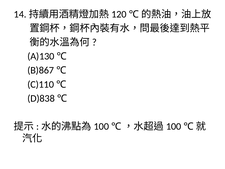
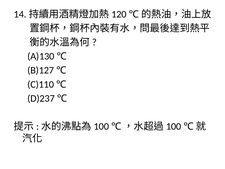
B)867: B)867 -> B)127 (41, 70)
D)838: D)838 -> D)237 (41, 98)
